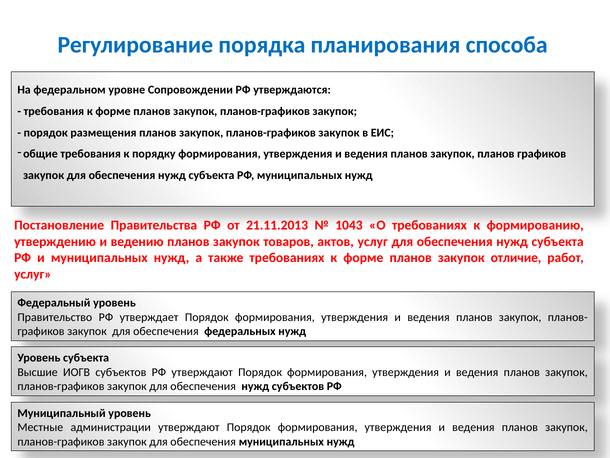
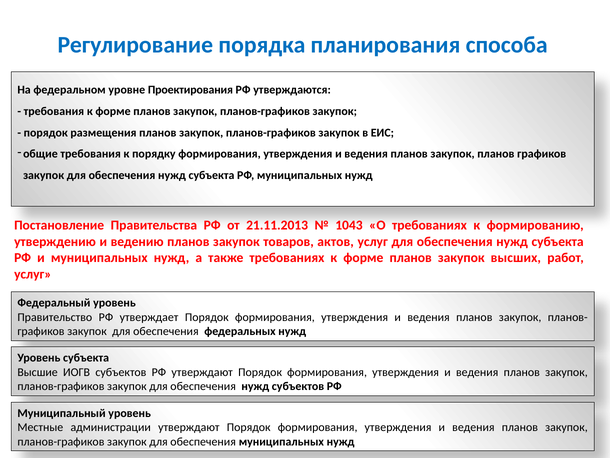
Сопровождении: Сопровождении -> Проектирования (190, 90)
отличие: отличие -> высших (516, 258)
